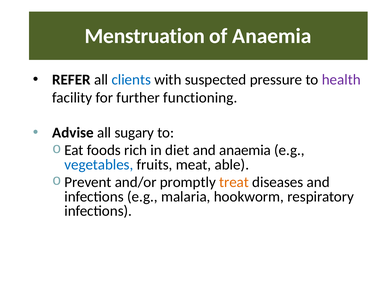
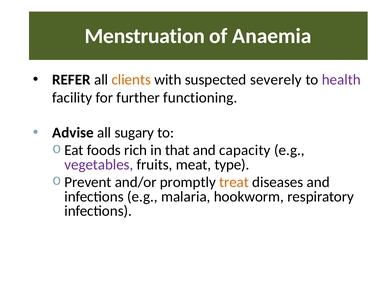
clients colour: blue -> orange (131, 80)
pressure: pressure -> severely (276, 80)
diet: diet -> that (177, 150)
and anaemia: anaemia -> capacity (245, 150)
vegetables colour: blue -> purple (99, 165)
able: able -> type (232, 165)
